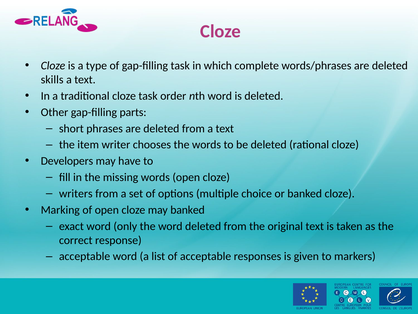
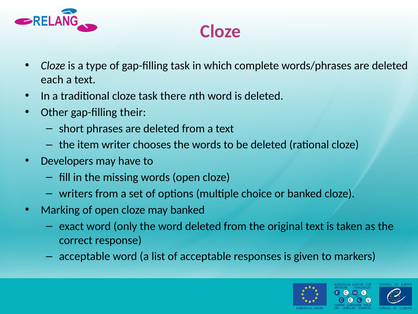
skills: skills -> each (52, 80)
order: order -> there (173, 96)
parts: parts -> their (133, 112)
